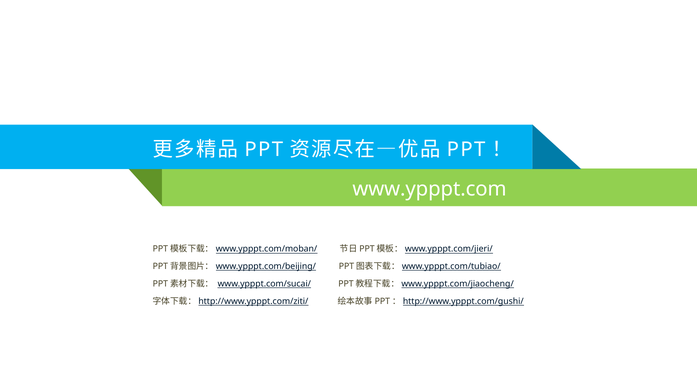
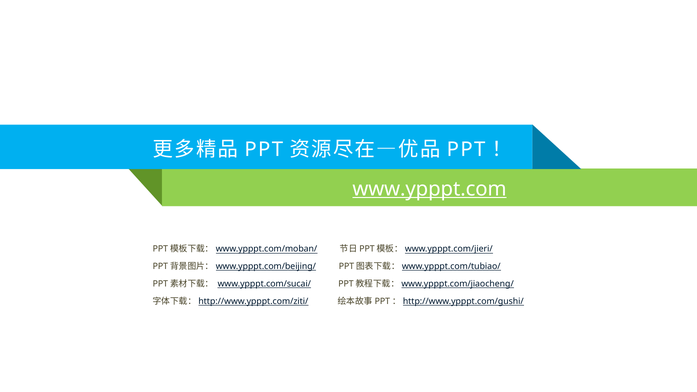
www.ypppt.com underline: none -> present (429, 189)
